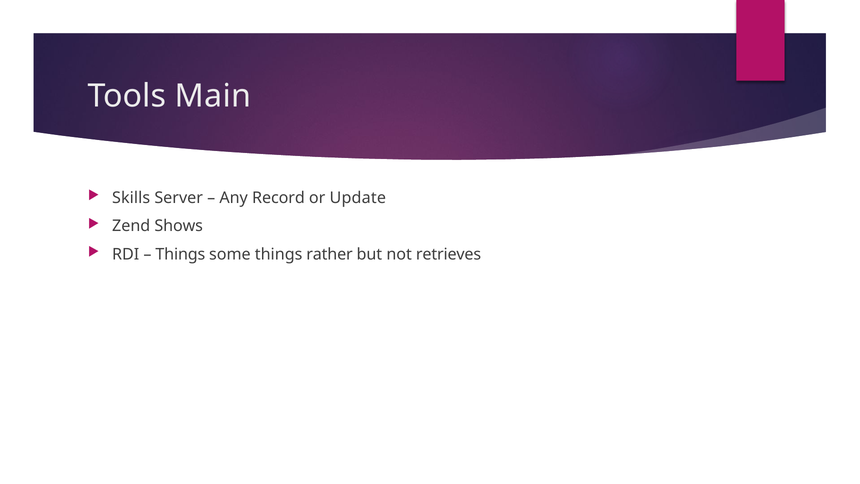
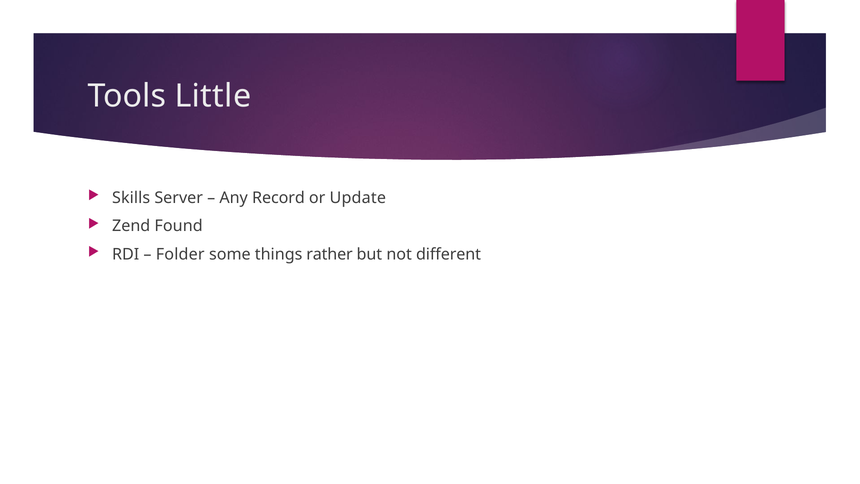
Main: Main -> Little (213, 96)
Shows: Shows -> Found (179, 226)
Things: Things -> Folder (180, 254)
retrieves: retrieves -> different (449, 254)
